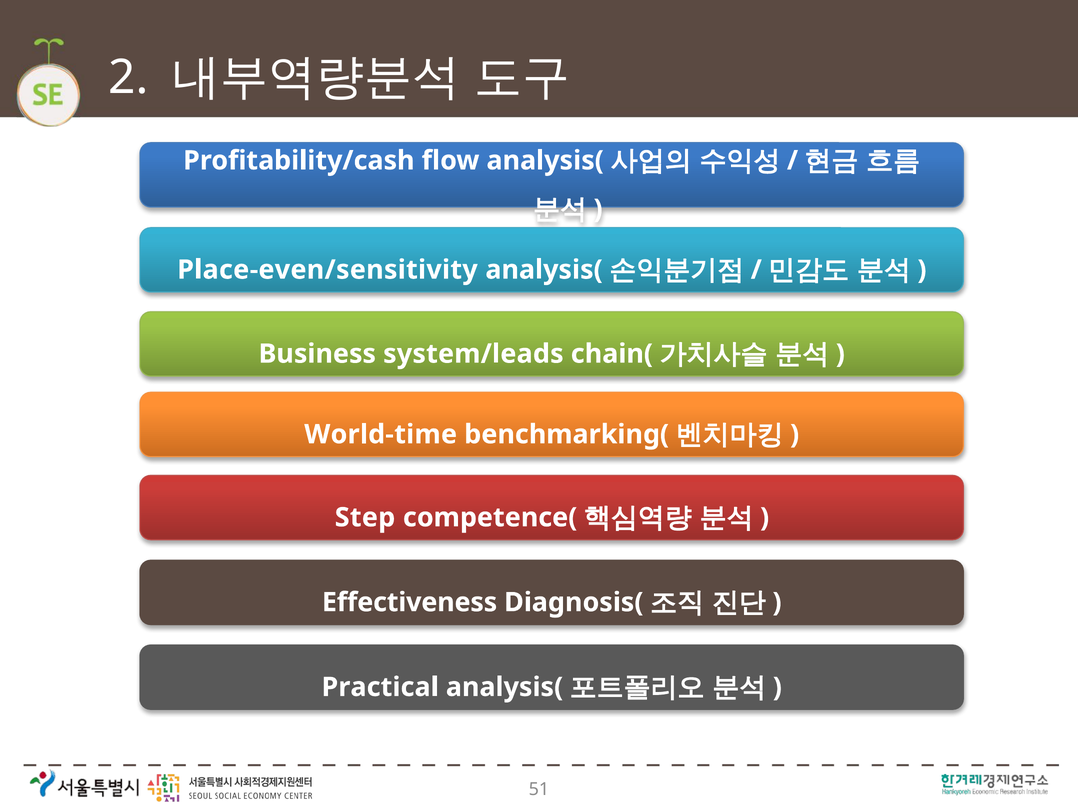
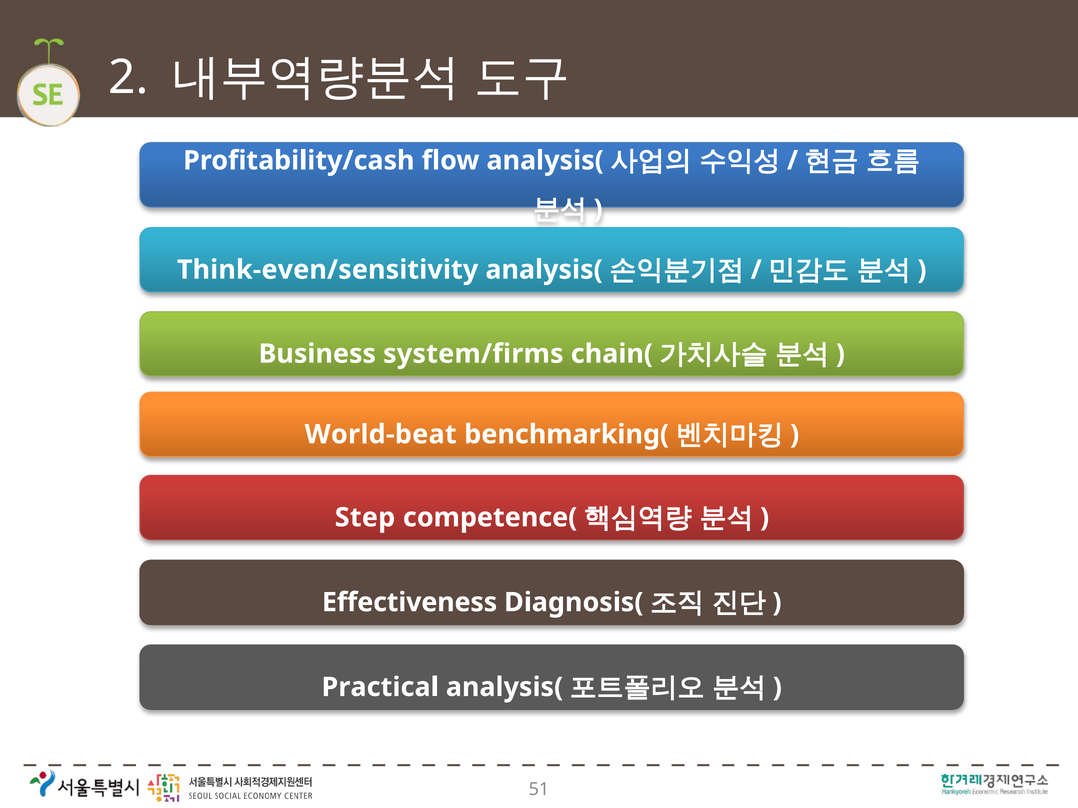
Place-even/sensitivity: Place-even/sensitivity -> Think-even/sensitivity (328, 270)
system/leads: system/leads -> system/firms (473, 354)
World-time: World-time -> World-beat (381, 435)
